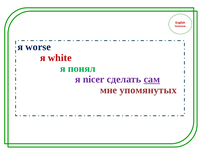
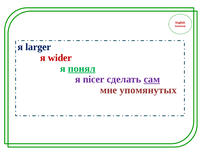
worse: worse -> larger (38, 47)
white: white -> wider (60, 58)
понял underline: none -> present (82, 69)
